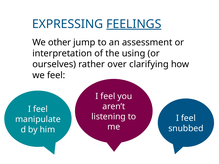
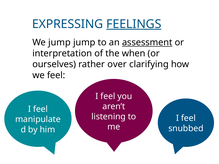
We other: other -> jump (59, 43)
assessment underline: none -> present (147, 43)
using: using -> when (134, 53)
